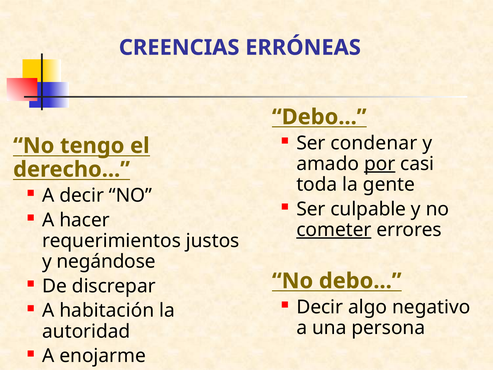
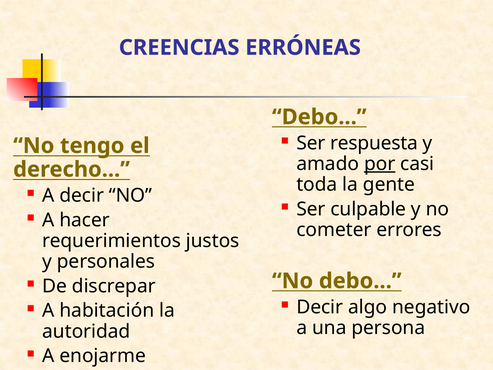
condenar: condenar -> respuesta (374, 143)
cometer underline: present -> none (334, 230)
negándose: negándose -> personales (106, 261)
